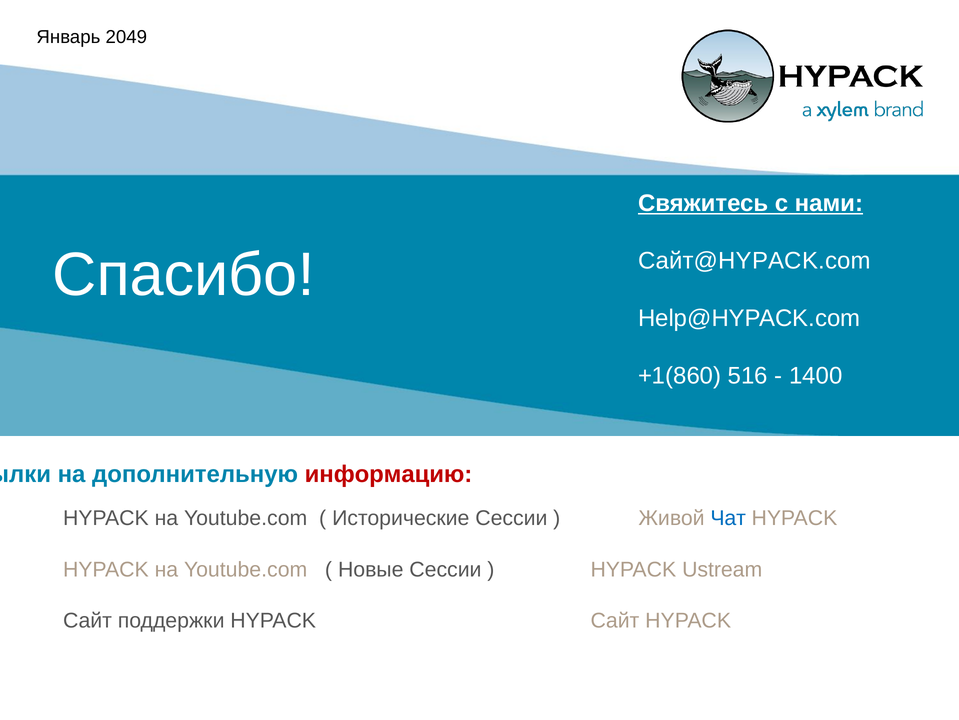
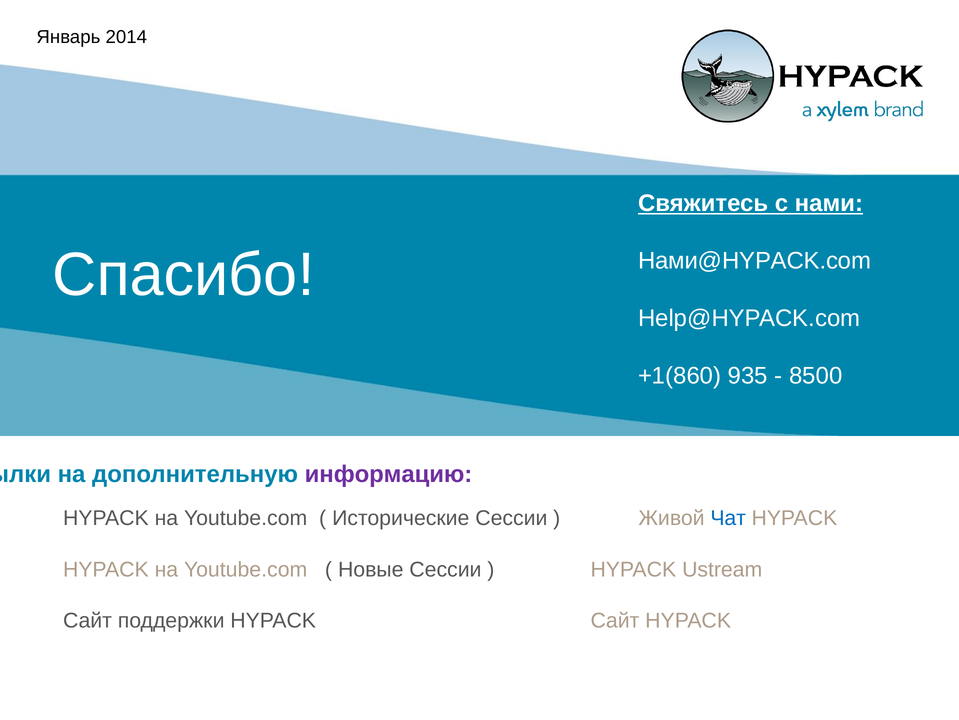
2049: 2049 -> 2014 (126, 37)
Сайт@HYPACK.com: Сайт@HYPACK.com -> Нами@HYPACK.com (755, 260)
516: 516 -> 935 (748, 376)
1400: 1400 -> 8500 (816, 376)
информацию colour: red -> purple (389, 474)
